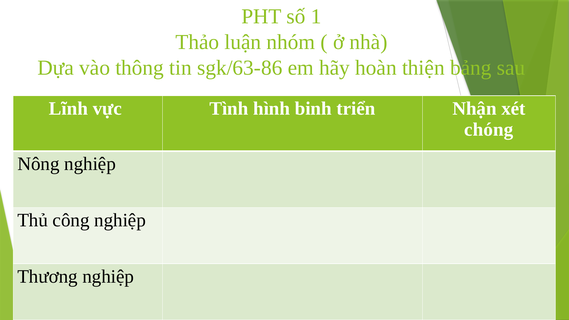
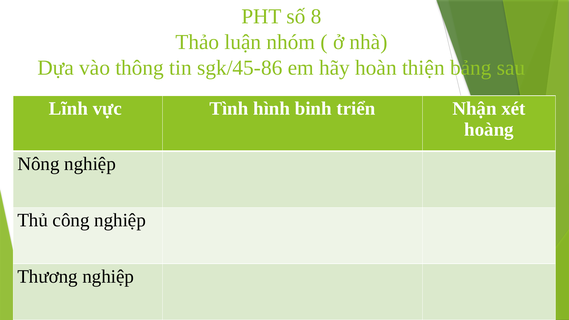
1: 1 -> 8 (316, 16)
sgk/63-86: sgk/63-86 -> sgk/45-86 (240, 68)
chóng: chóng -> hoàng (489, 130)
